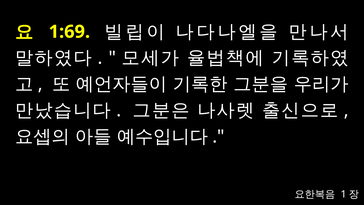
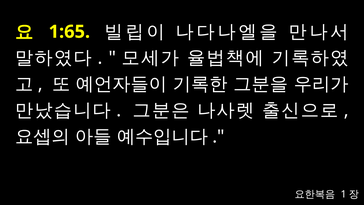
1:69: 1:69 -> 1:65 (69, 32)
